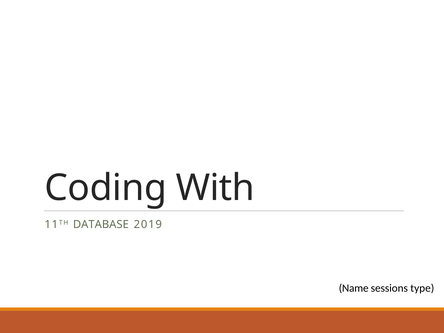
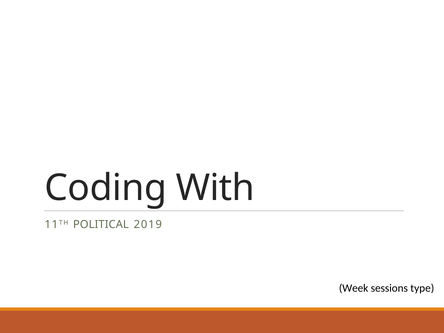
DATABASE: DATABASE -> POLITICAL (101, 225)
Name: Name -> Week (354, 288)
